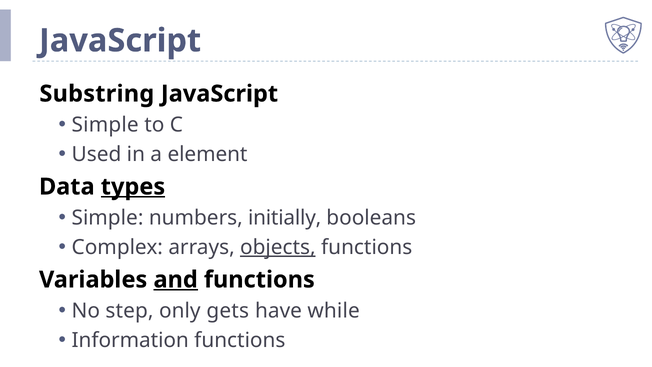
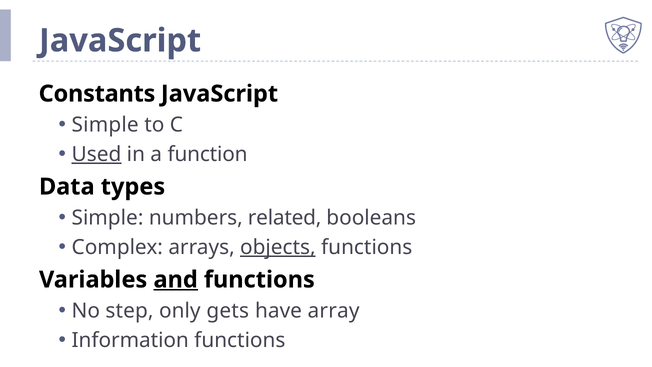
Substring: Substring -> Constants (97, 94)
Used underline: none -> present (96, 154)
element: element -> function (208, 154)
types underline: present -> none (133, 187)
initially: initially -> related (285, 218)
while: while -> array (334, 311)
